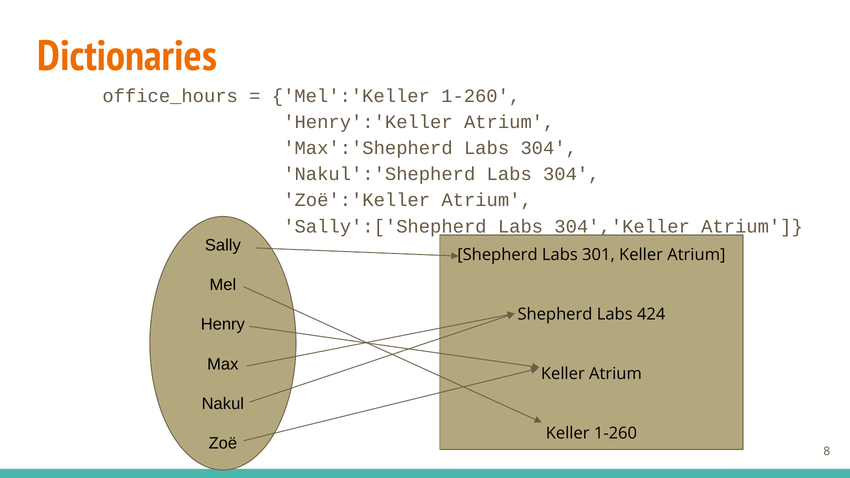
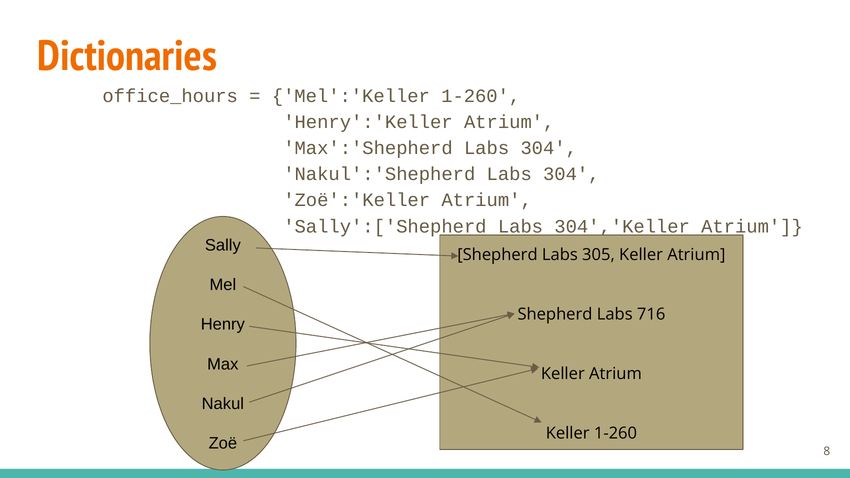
301: 301 -> 305 (598, 255)
424: 424 -> 716 (651, 314)
